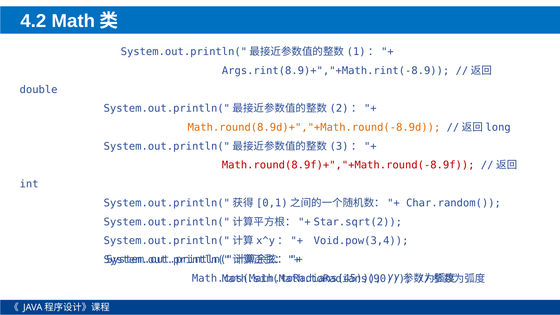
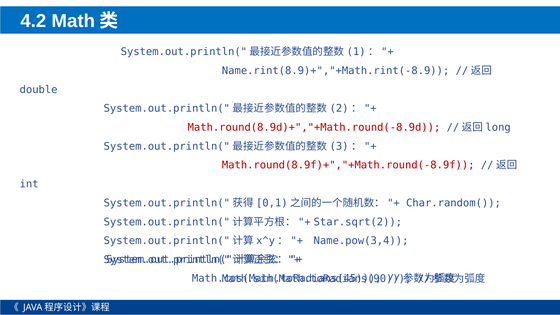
Args.rint(8.9)+","+Math.rint(-8.9: Args.rint(8.9)+","+Math.rint(-8.9 -> Name.rint(8.9)+","+Math.rint(-8.9 (336, 71)
Math.round(8.9d)+","+Math.round(-8.9d colour: orange -> red (314, 127)
Void.pow(3,4: Void.pow(3,4 -> Name.pow(3,4 (361, 241)
